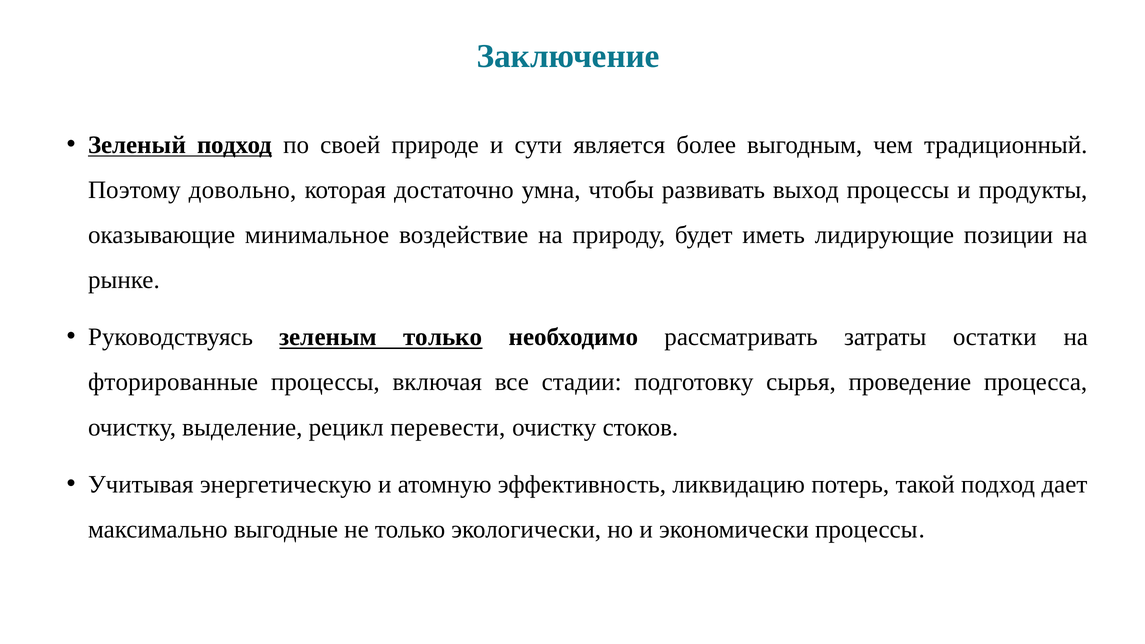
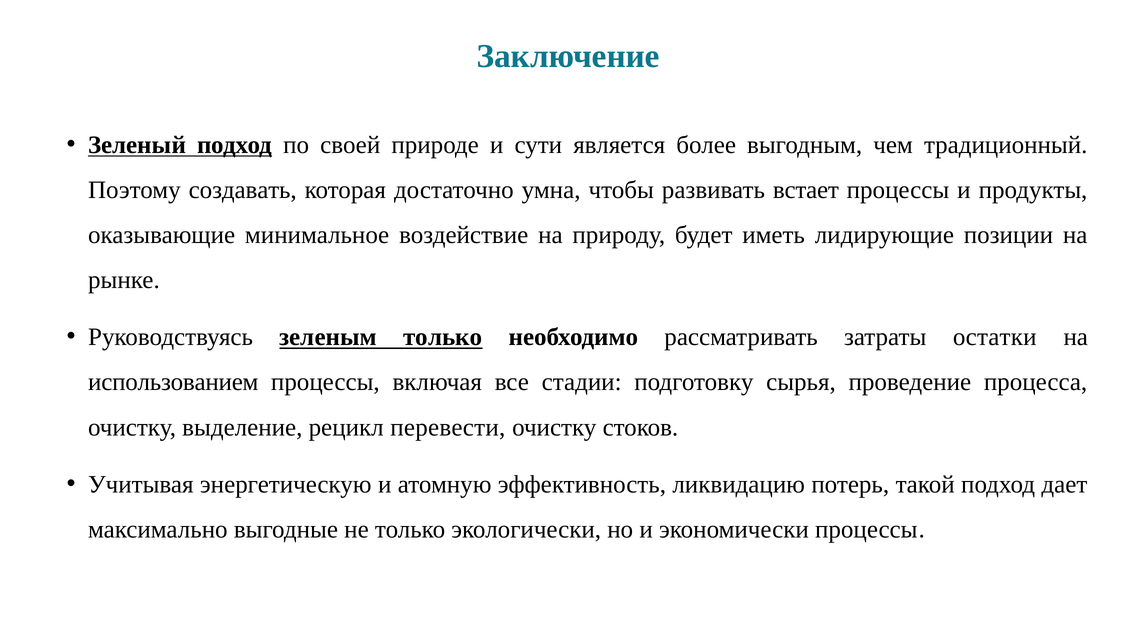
довольно: довольно -> создавать (243, 190)
выход: выход -> встает (806, 190)
фторированные: фторированные -> использованием (173, 382)
